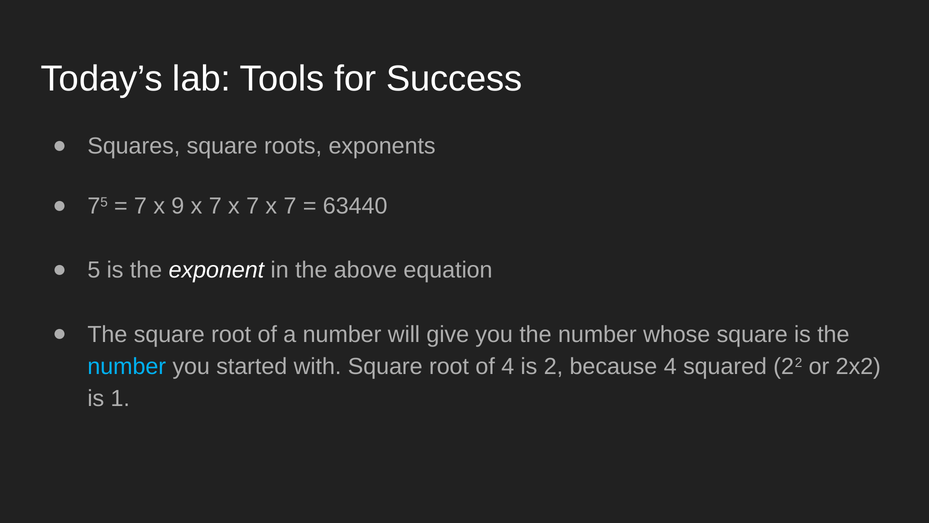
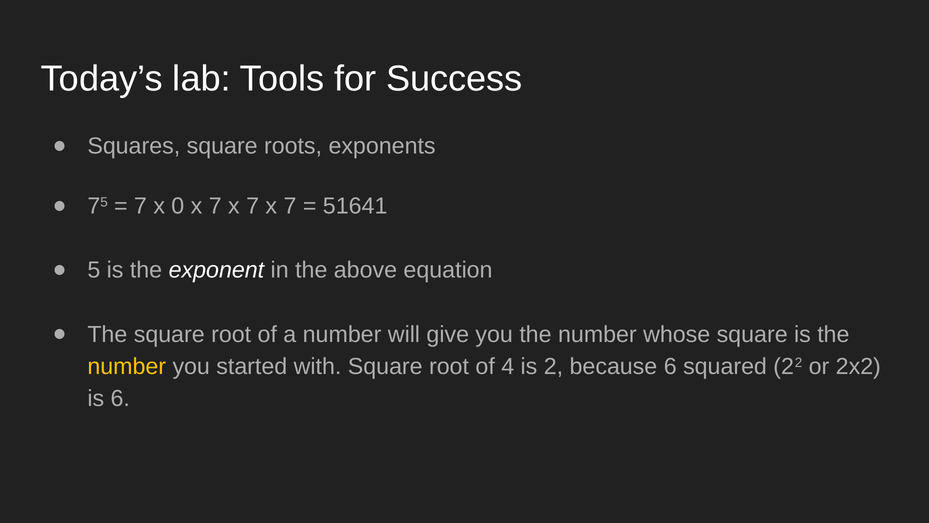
9: 9 -> 0 (178, 206)
63440: 63440 -> 51641 (355, 206)
number colour: light blue -> yellow (127, 366)
because 4: 4 -> 6 (670, 366)
is 1: 1 -> 6 (120, 398)
